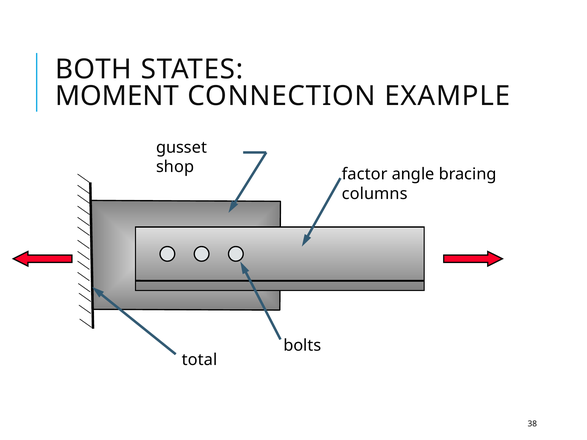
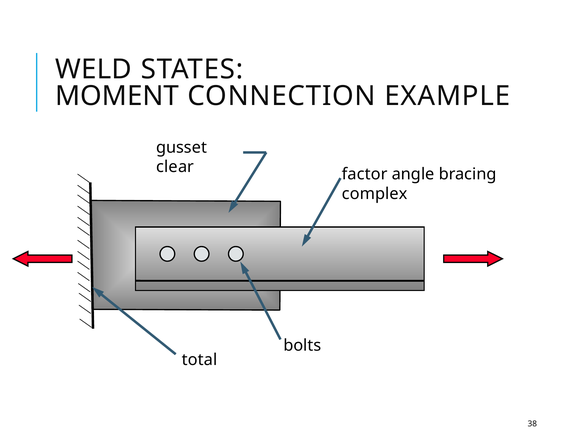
BOTH: BOTH -> WELD (93, 69)
shop: shop -> clear (175, 167)
columns: columns -> complex (375, 194)
